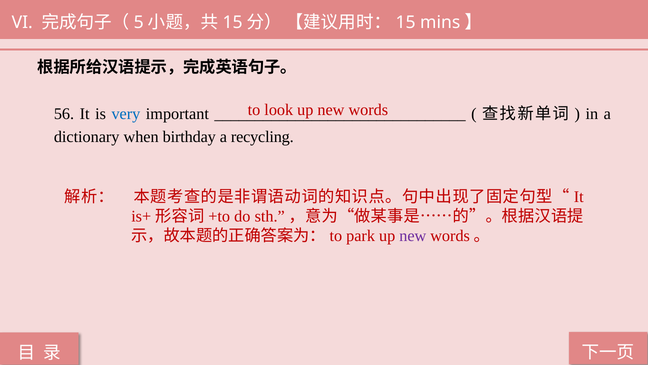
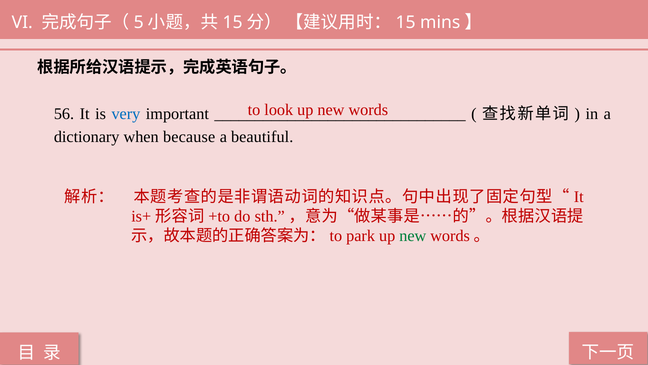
birthday: birthday -> because (189, 137)
recycling: recycling -> beautiful (262, 137)
new colour: purple -> green (413, 235)
